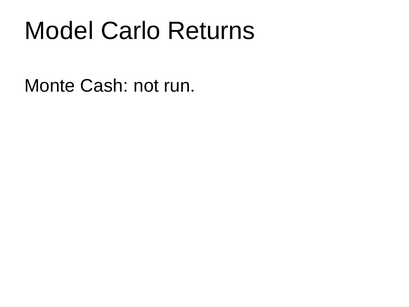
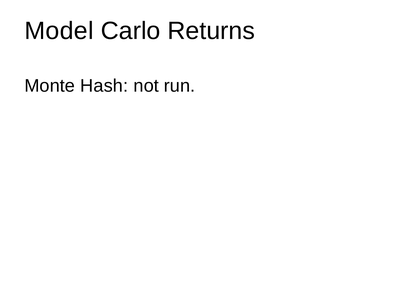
Cash: Cash -> Hash (104, 86)
